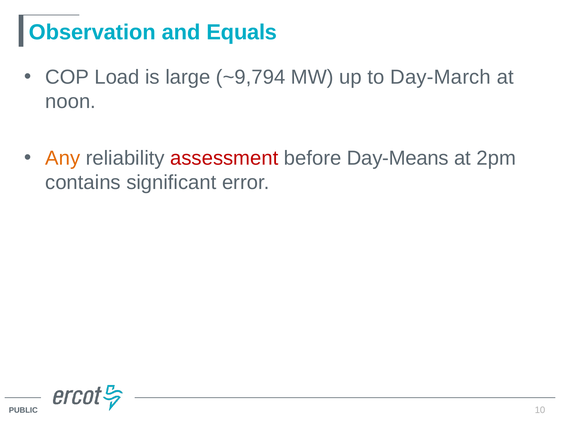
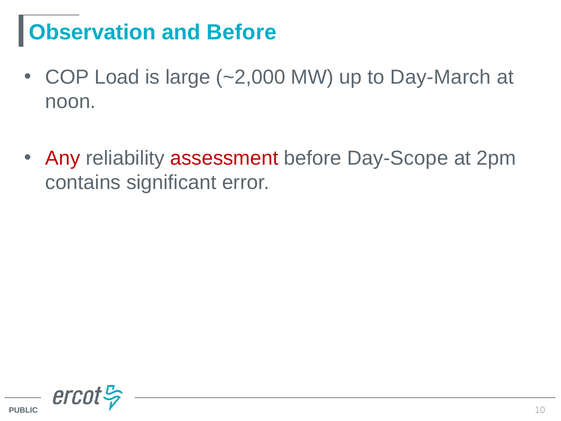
and Equals: Equals -> Before (242, 32)
~9,794: ~9,794 -> ~2,000 (251, 77)
Any colour: orange -> red (63, 158)
Day-Means: Day-Means -> Day-Scope (398, 158)
